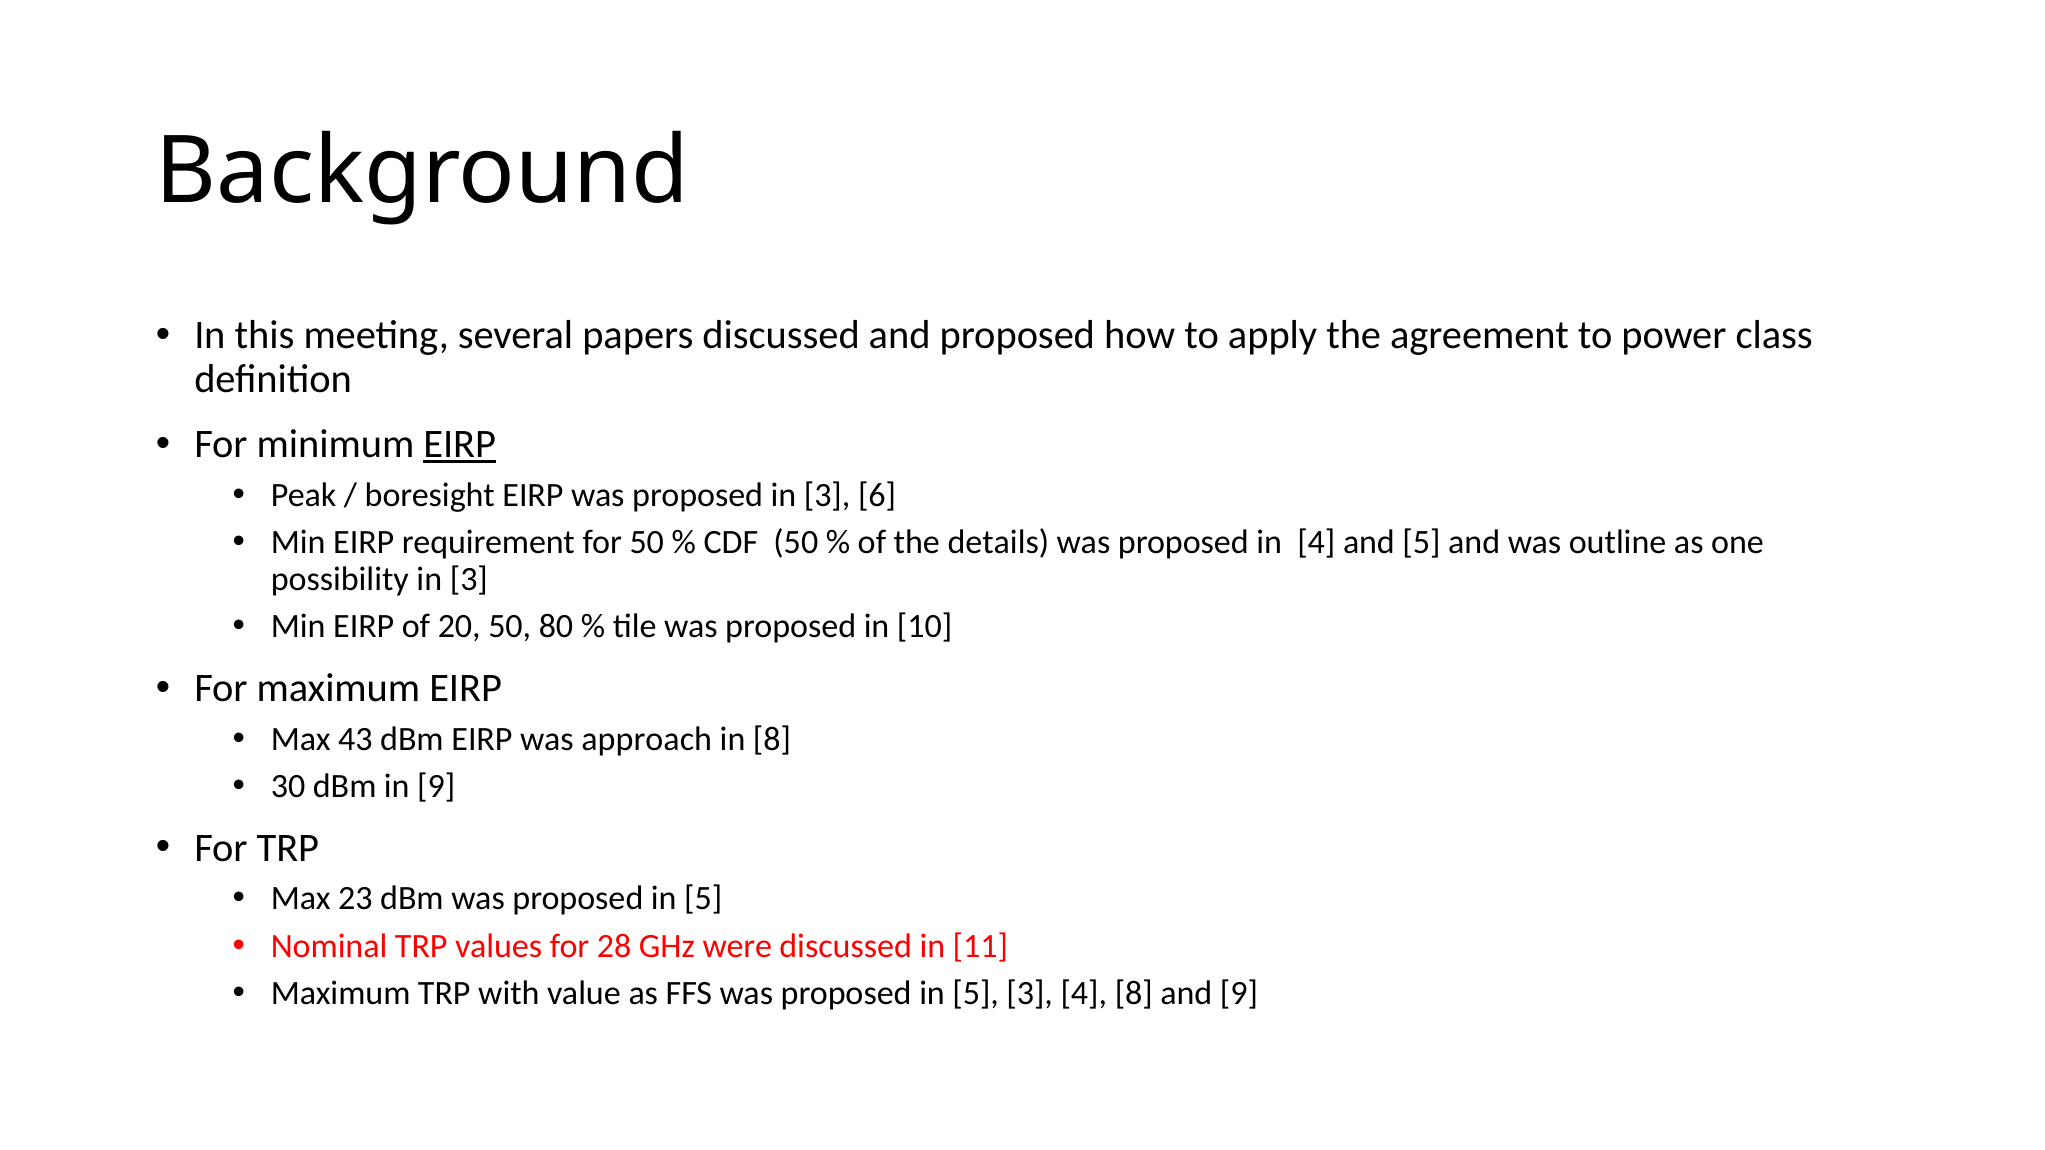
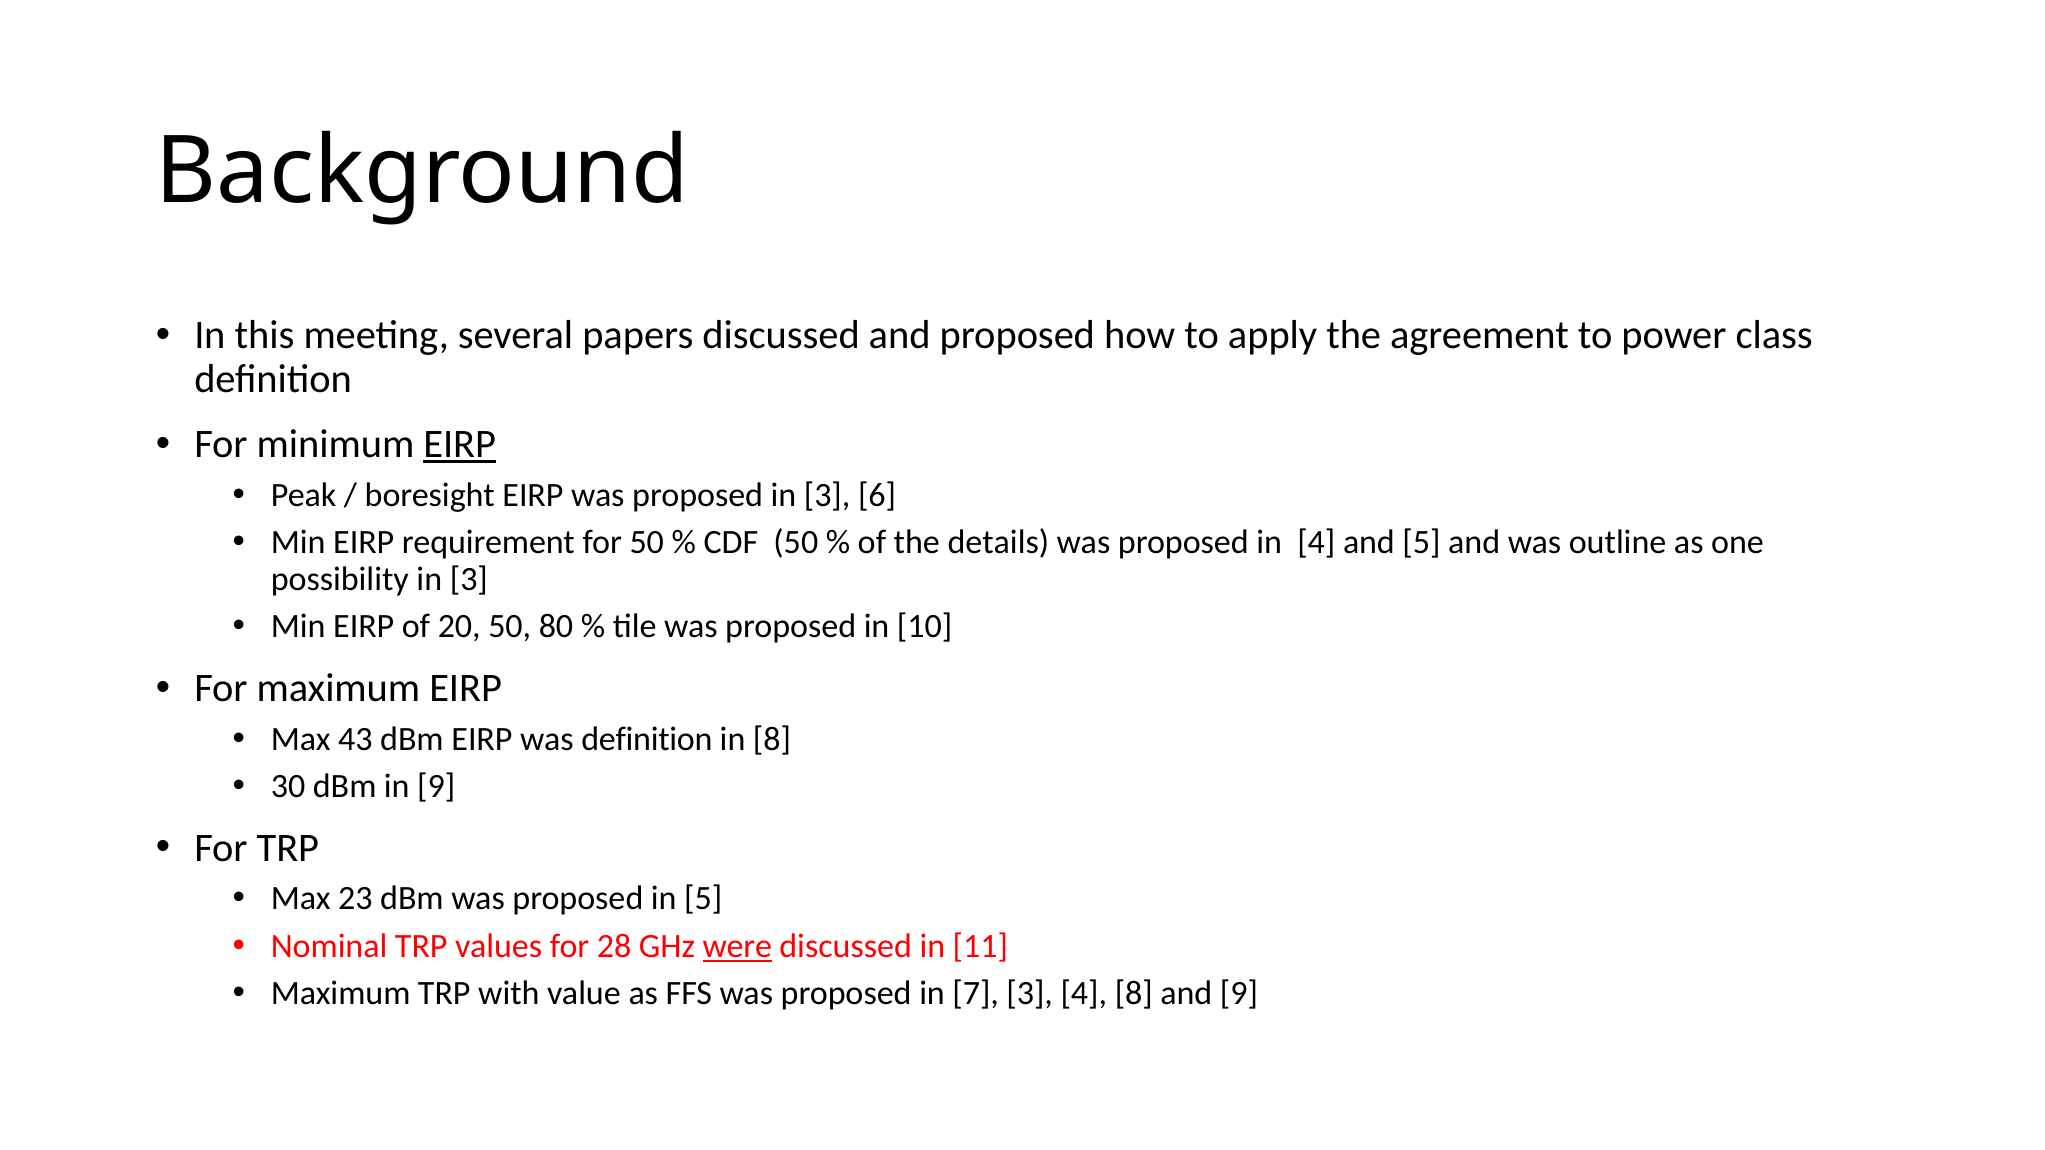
was approach: approach -> definition (647, 739)
were underline: none -> present (737, 946)
5: 5 -> 7 (976, 994)
